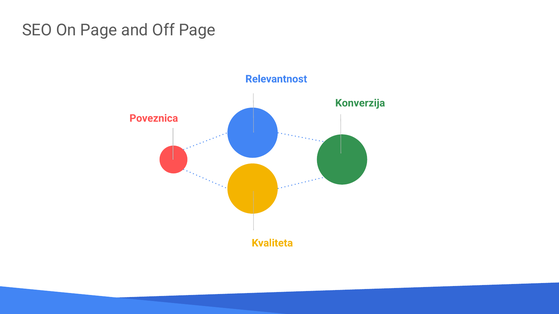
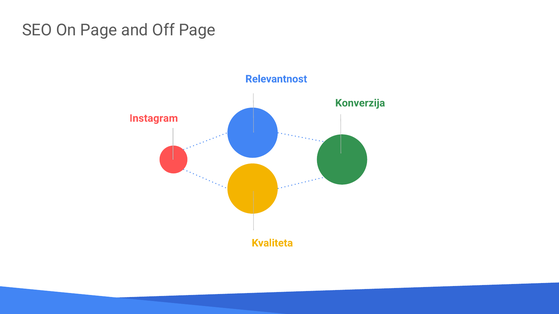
Poveznica: Poveznica -> Instagram (154, 118)
